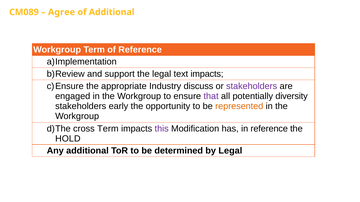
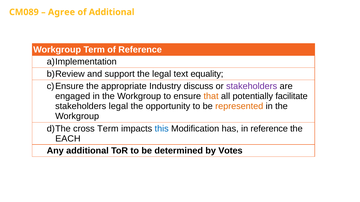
text impacts: impacts -> equality (207, 74)
that colour: purple -> orange (211, 96)
diversity: diversity -> facilitate (292, 96)
stakeholders early: early -> legal (118, 107)
this colour: purple -> blue (162, 129)
HOLD: HOLD -> EACH (68, 139)
by Legal: Legal -> Votes (230, 151)
